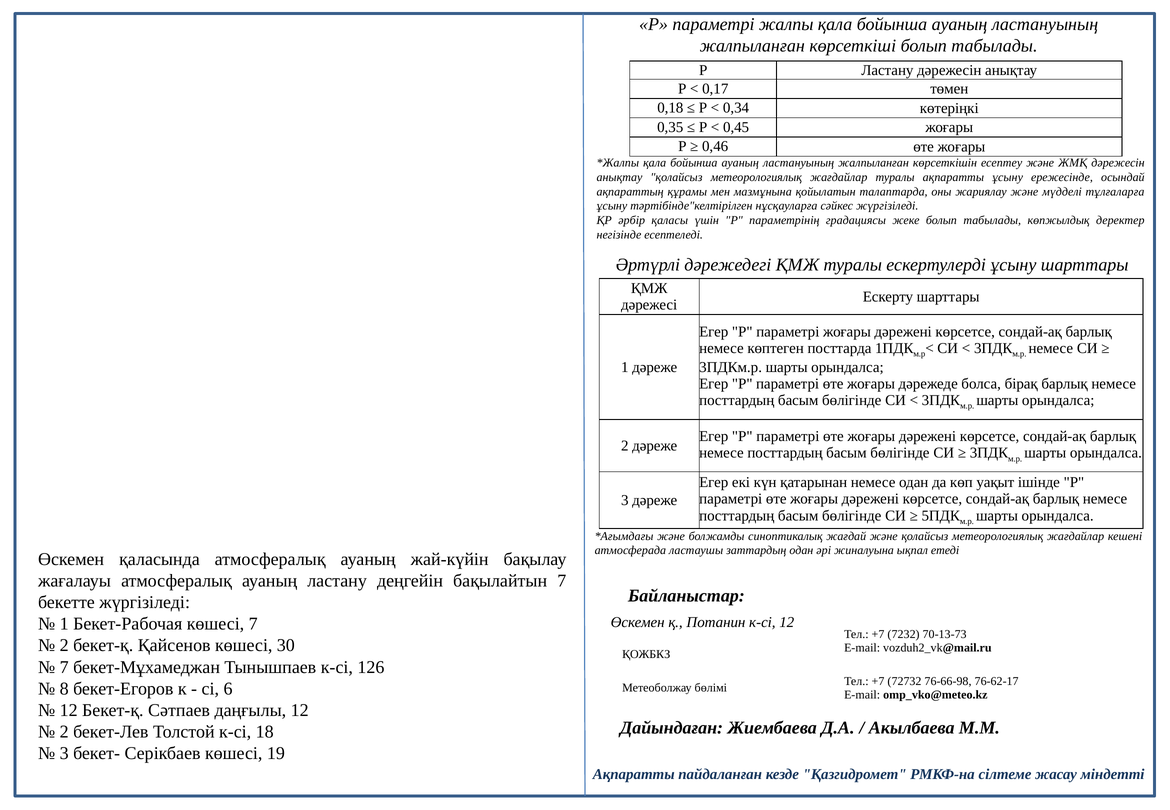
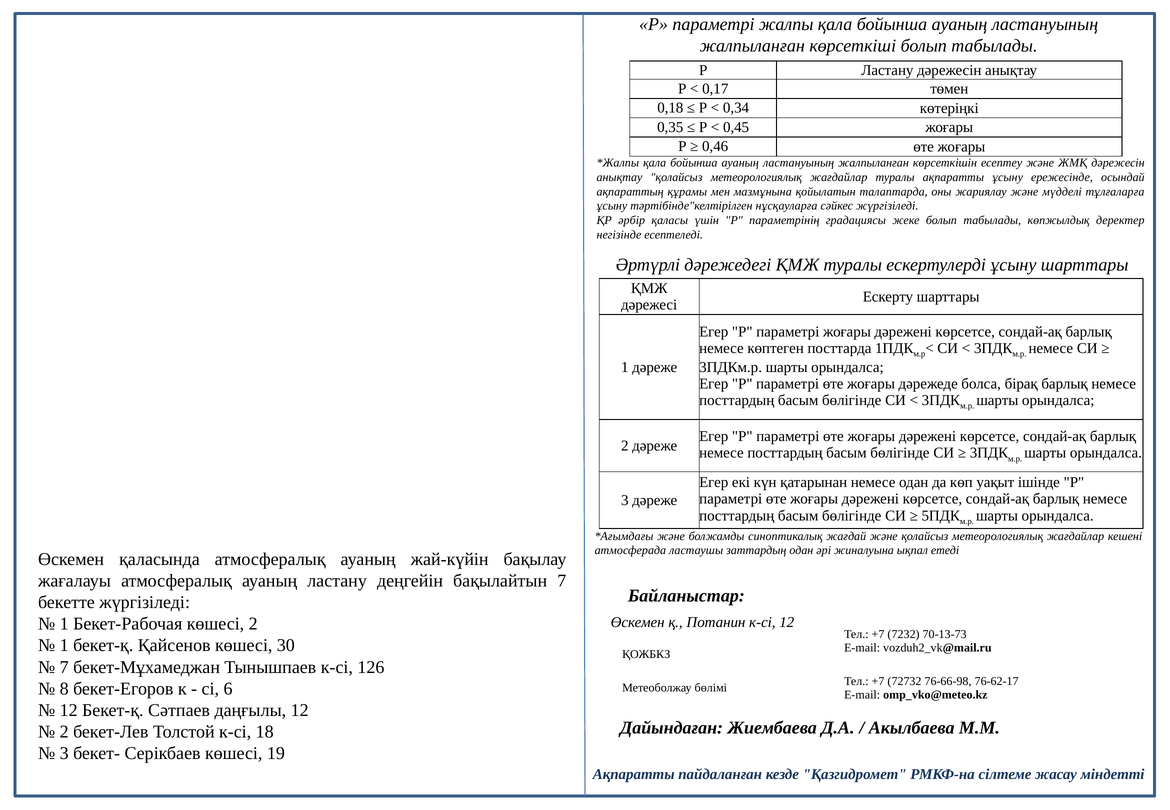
көшесі 7: 7 -> 2 (253, 624)
2: 2 -> 1 (64, 646)
